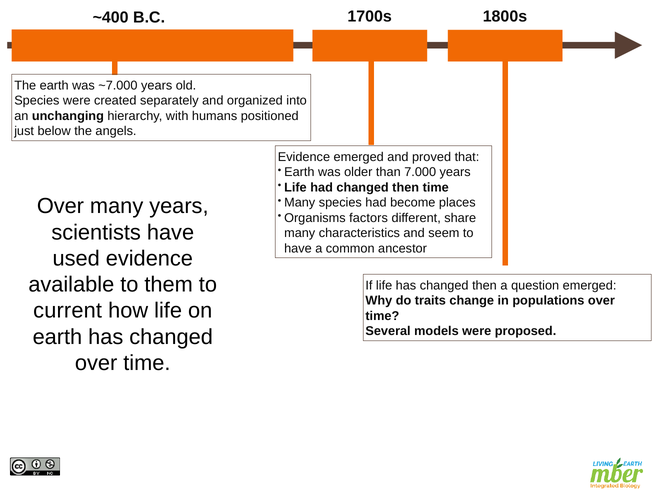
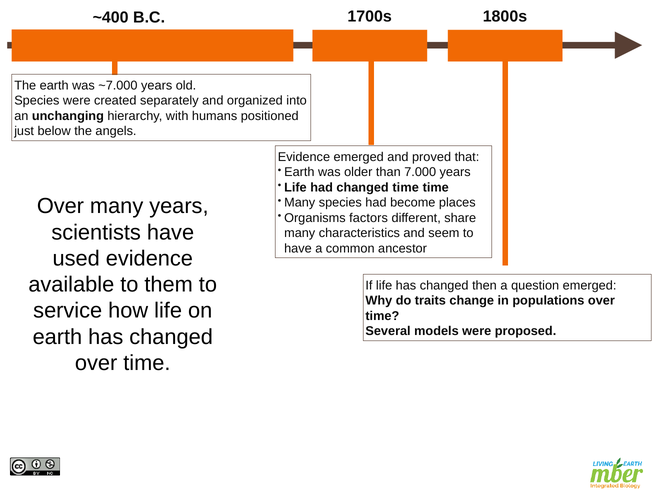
had changed then: then -> time (406, 187)
current: current -> service (68, 311)
